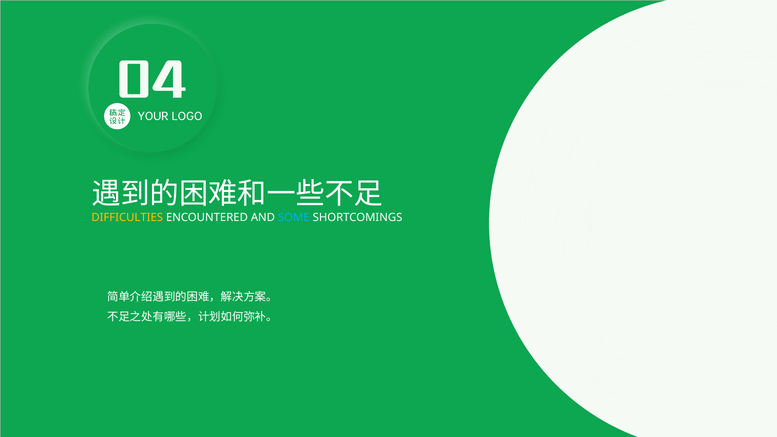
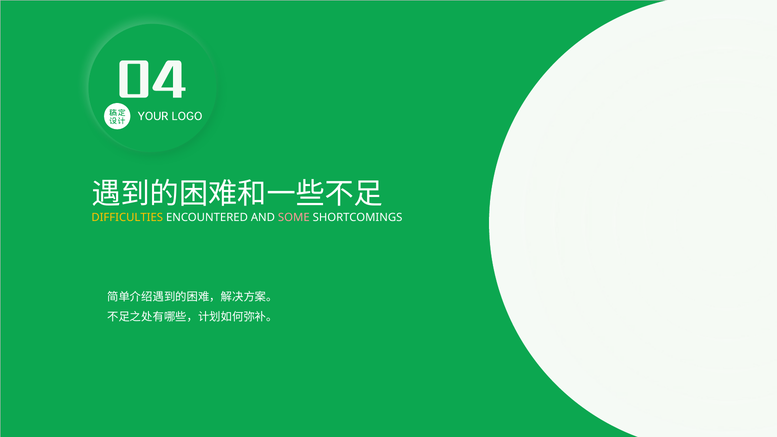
SOME colour: light blue -> pink (294, 217)
